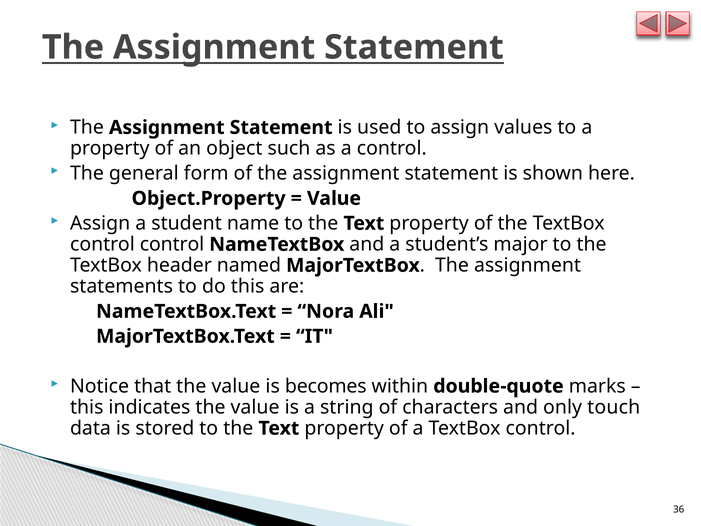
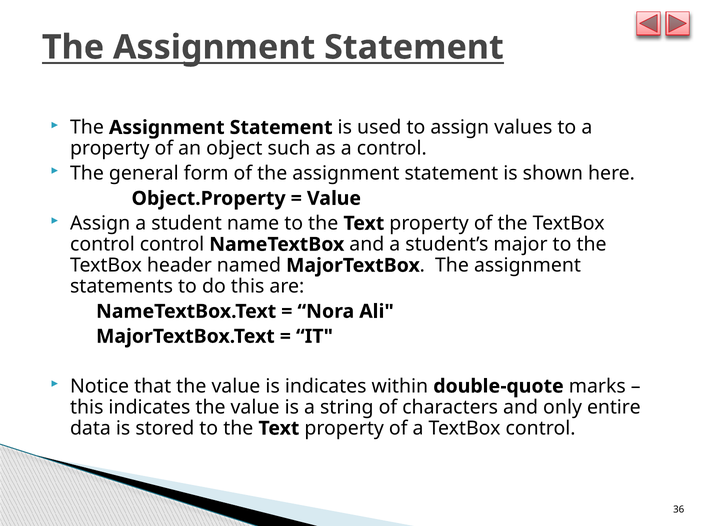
is becomes: becomes -> indicates (326, 386)
touch: touch -> entire (614, 407)
